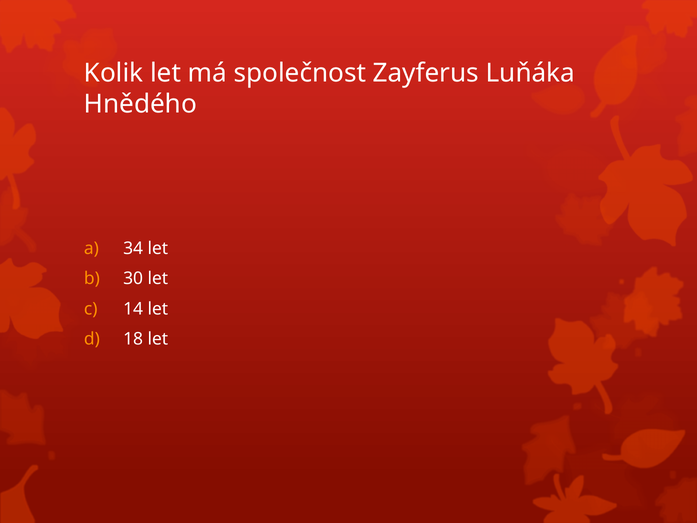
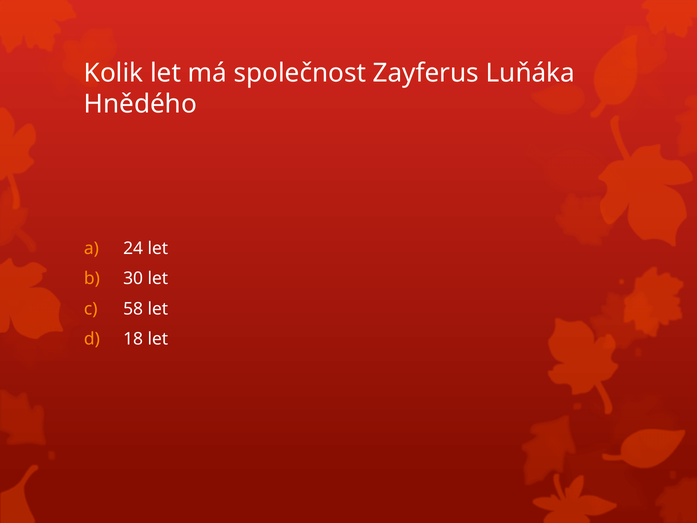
34: 34 -> 24 (133, 248)
14: 14 -> 58 (133, 309)
